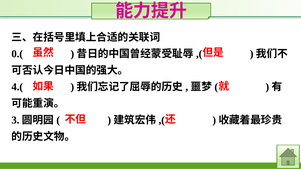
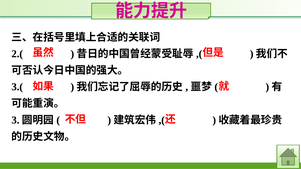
0.(: 0.( -> 2.( (17, 54)
4.(: 4.( -> 3.( (17, 87)
